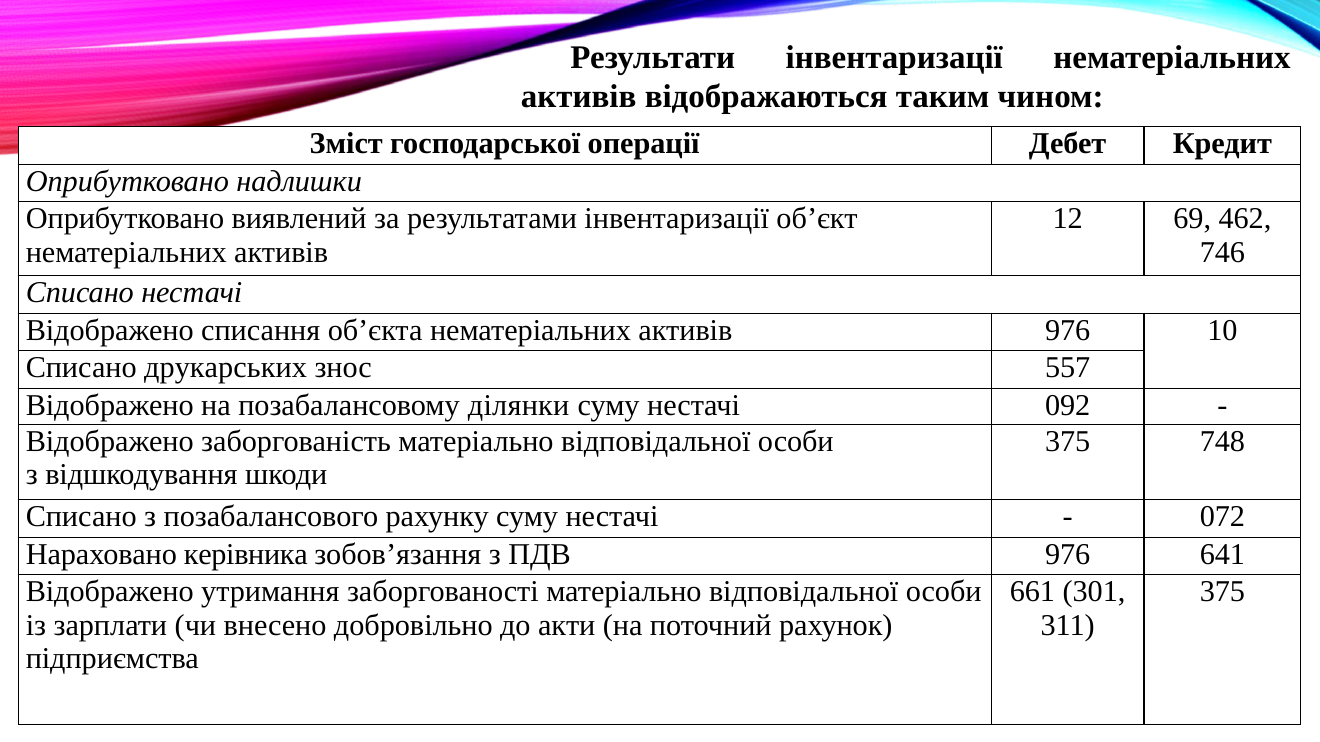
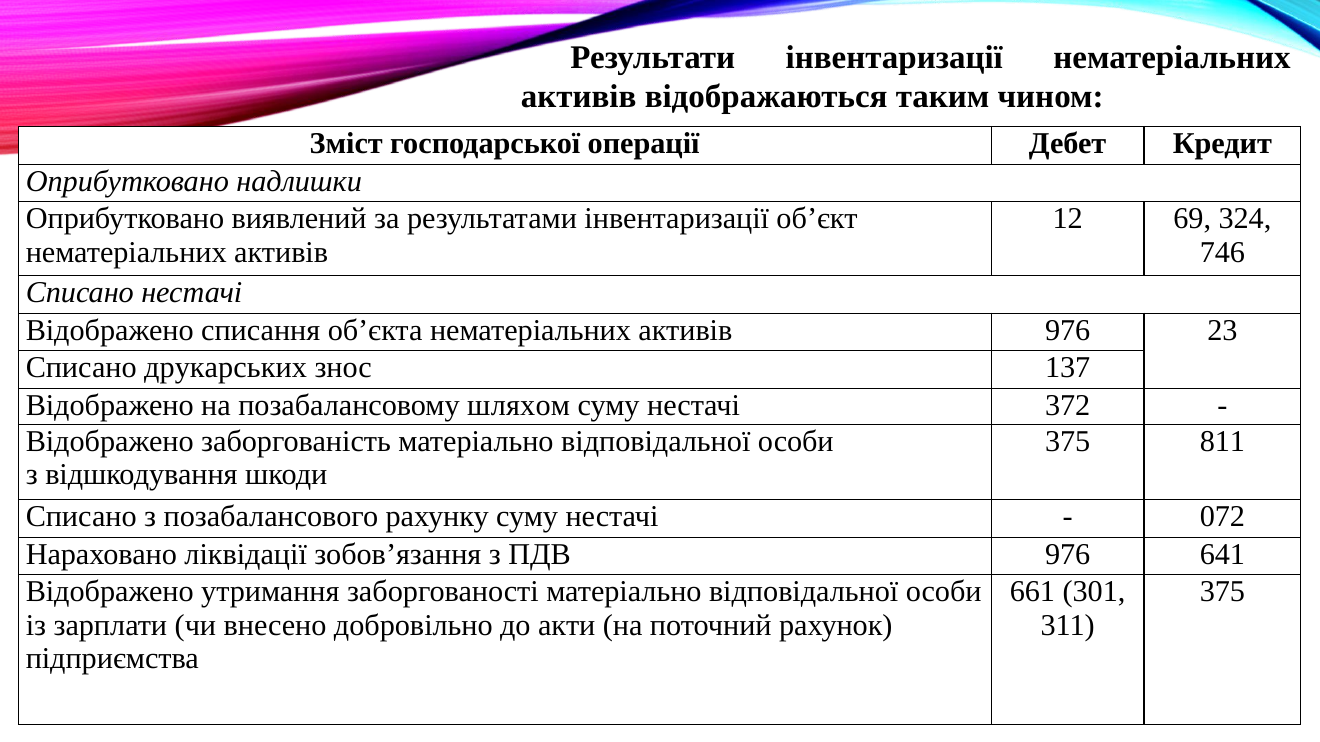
462: 462 -> 324 (1245, 219)
10: 10 -> 23 (1222, 330)
557: 557 -> 137 (1068, 368)
ділянки: ділянки -> шляхом (519, 406)
092: 092 -> 372 (1068, 406)
748: 748 -> 811 (1222, 441)
керівника: керівника -> ліквідації (246, 554)
